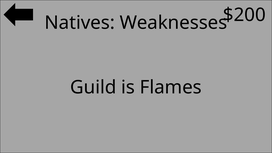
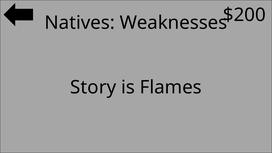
Guild: Guild -> Story (93, 87)
